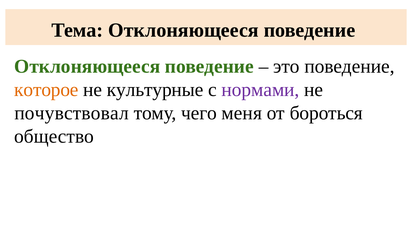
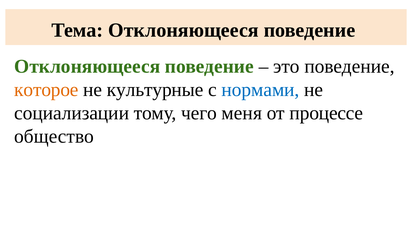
нормами colour: purple -> blue (261, 90)
почувствовал: почувствовал -> социализации (72, 113)
бороться: бороться -> процессе (326, 113)
